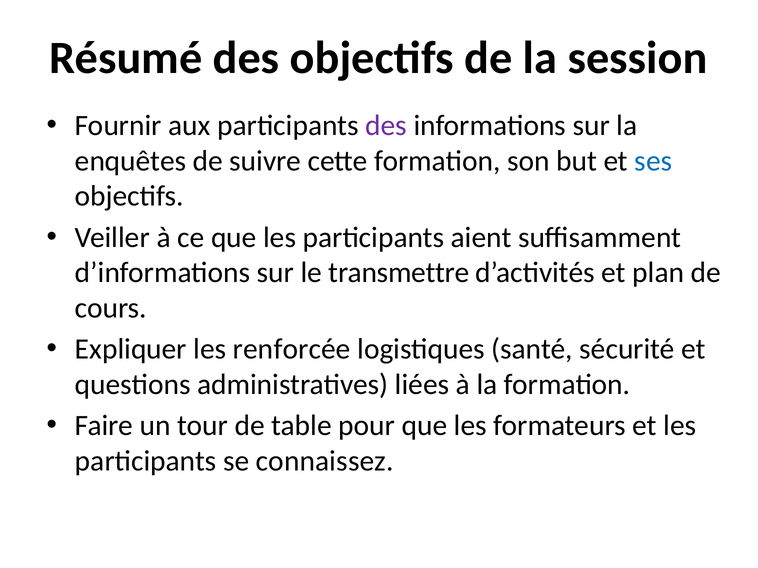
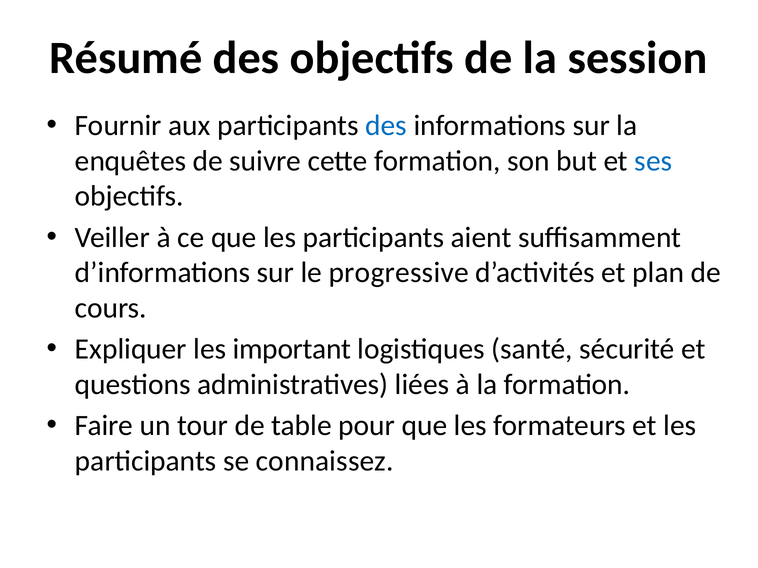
des colour: purple -> blue (386, 126)
transmettre: transmettre -> progressive (399, 273)
renforcée: renforcée -> important (292, 349)
